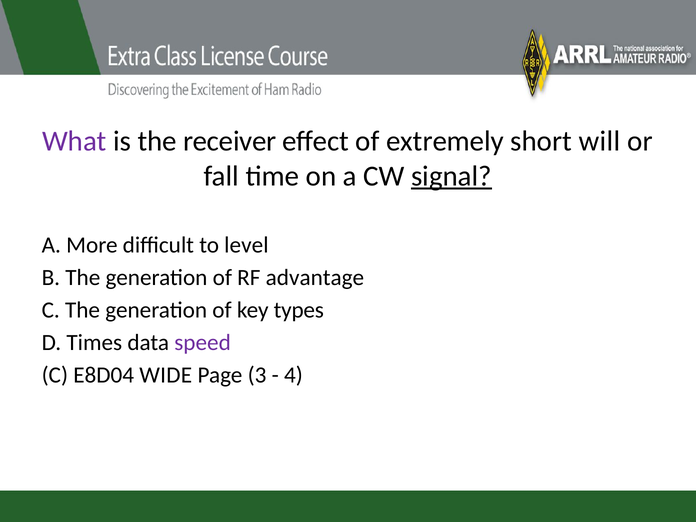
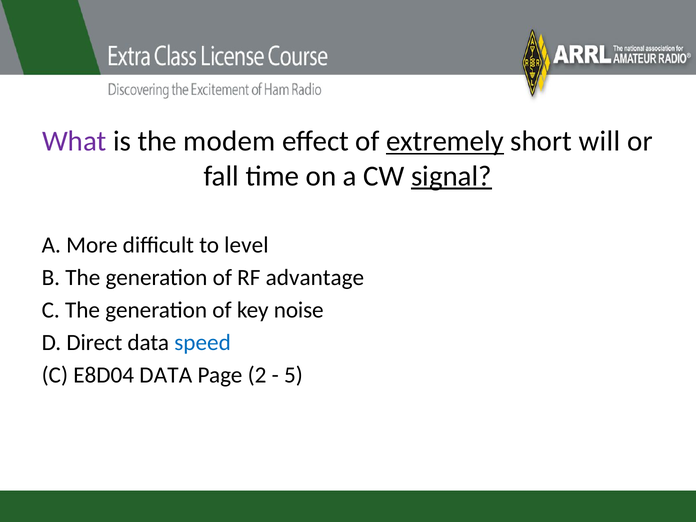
receiver: receiver -> modem (229, 141)
extremely underline: none -> present (445, 141)
types: types -> noise (299, 310)
Times: Times -> Direct (94, 343)
speed colour: purple -> blue (203, 343)
E8D04 WIDE: WIDE -> DATA (166, 375)
3: 3 -> 2 (257, 375)
4: 4 -> 5 (293, 375)
